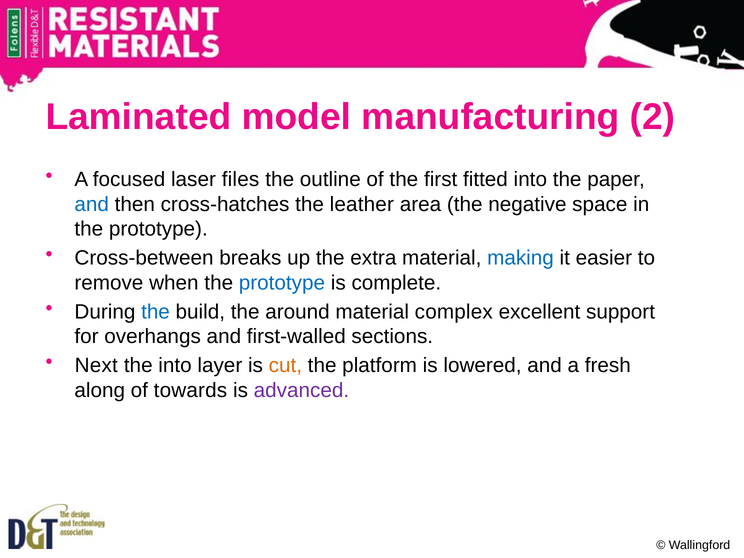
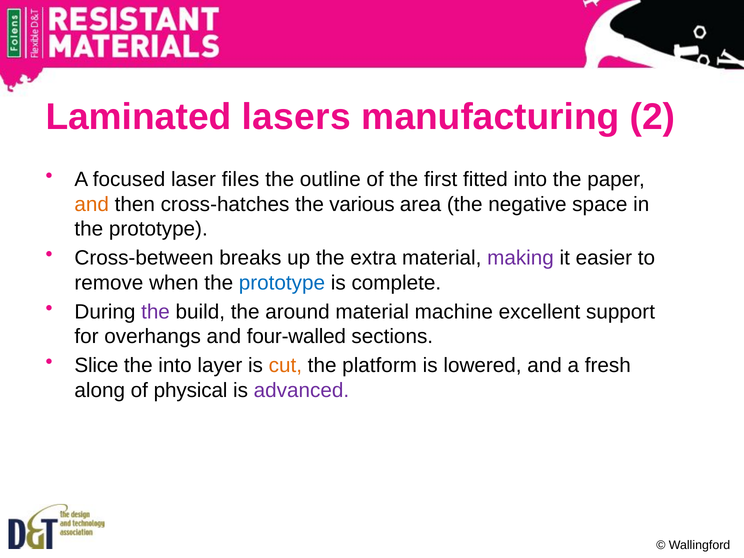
model: model -> lasers (296, 117)
and colour: blue -> orange (92, 204)
leather: leather -> various (362, 204)
making colour: blue -> purple (520, 258)
the colour: blue -> purple (156, 312)
complex: complex -> machine (454, 312)
first-walled: first-walled -> four-walled (296, 337)
Next: Next -> Slice (96, 365)
towards: towards -> physical (191, 390)
